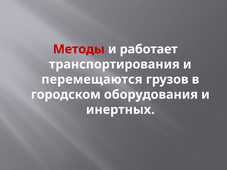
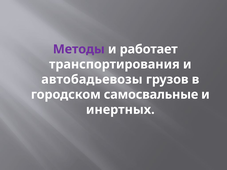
Методы colour: red -> purple (79, 49)
перемещаются: перемещаются -> автобадьевозы (92, 80)
оборудования: оборудования -> самосвальные (151, 95)
